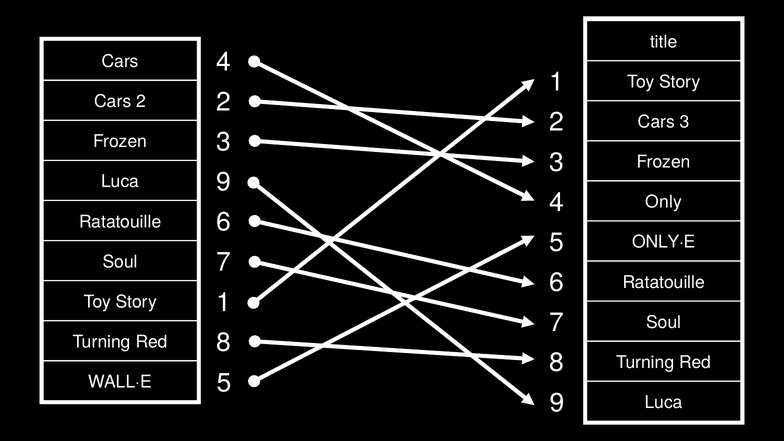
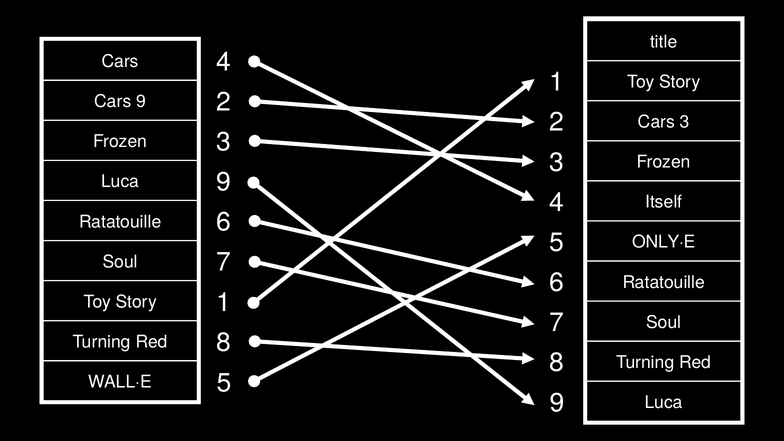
Cars 2: 2 -> 9 (141, 102)
Only: Only -> Itself (664, 202)
